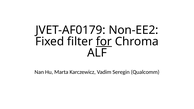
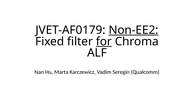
Non-EE2 underline: none -> present (133, 30)
